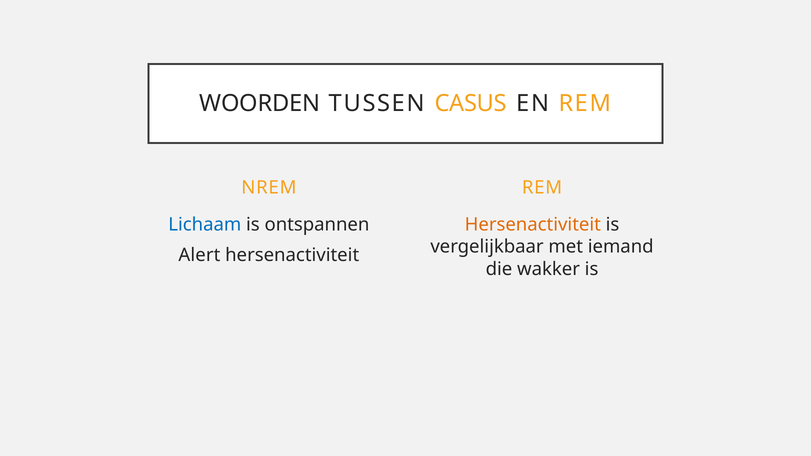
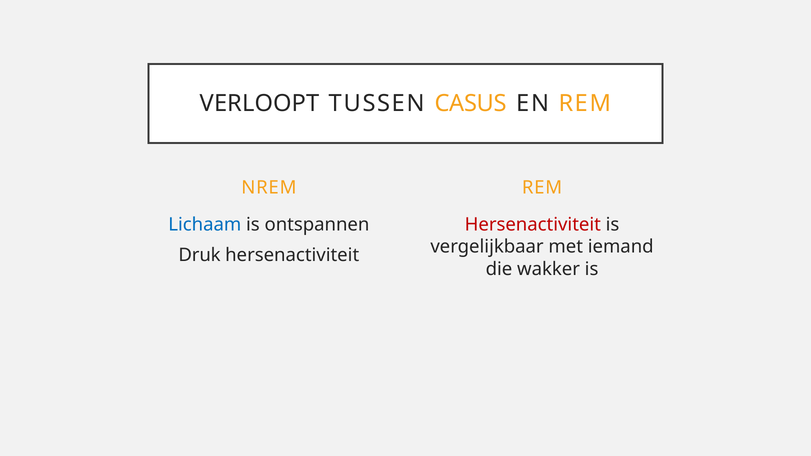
WOORDEN: WOORDEN -> VERLOOPT (260, 104)
Hersenactiviteit colour: orange -> red (533, 225)
Alert: Alert -> Druk (200, 255)
